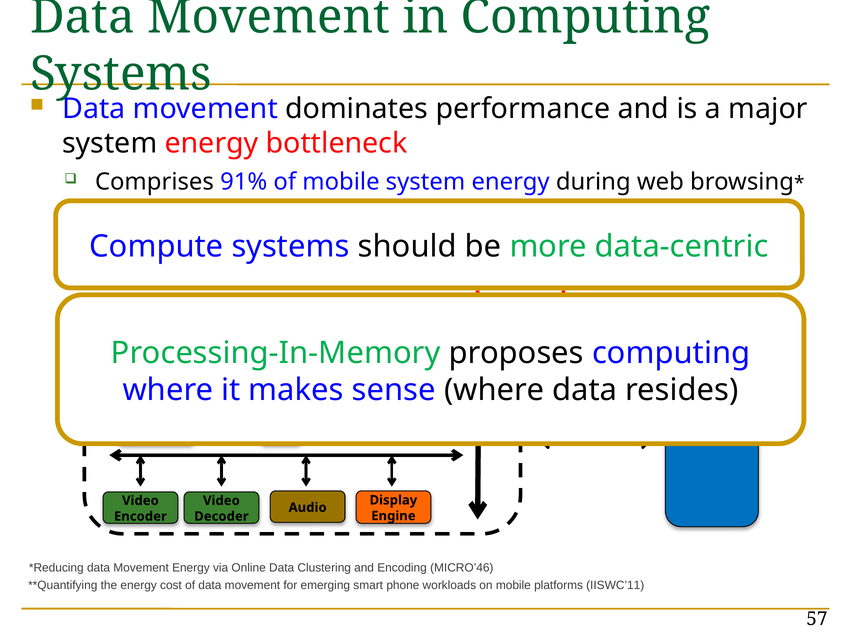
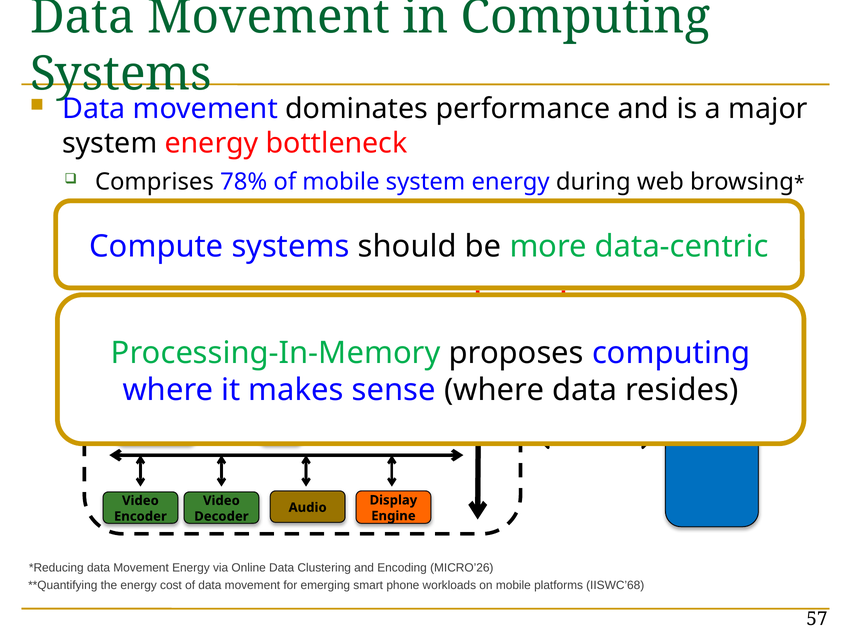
91%: 91% -> 78% (244, 182)
MICRO’46: MICRO’46 -> MICRO’26 (462, 568)
IISWC’11: IISWC’11 -> IISWC’68 (615, 585)
